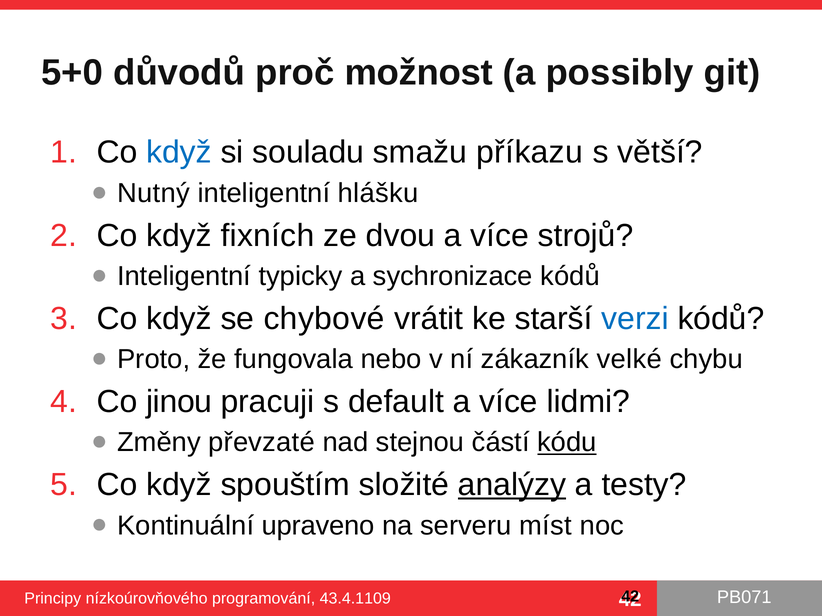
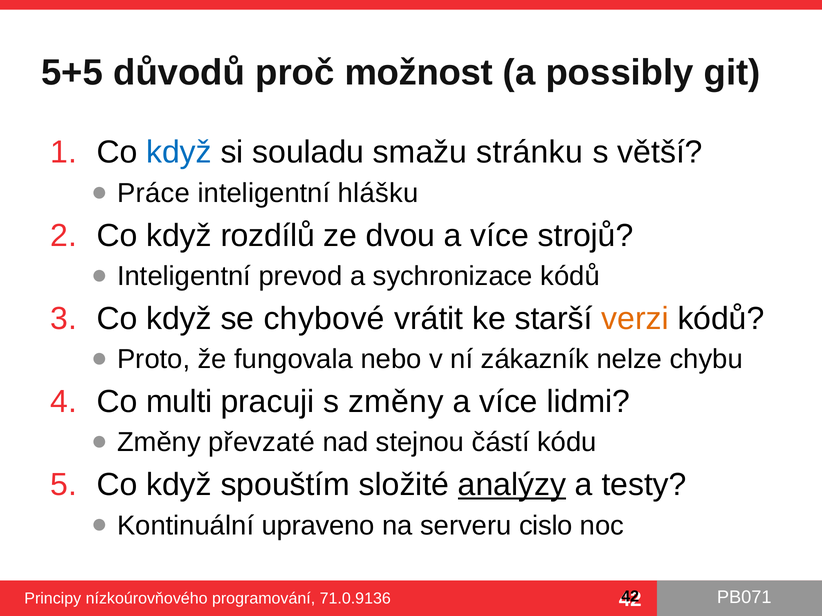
5+0: 5+0 -> 5+5 (72, 73)
příkazu: příkazu -> stránku (530, 153)
Nutný: Nutný -> Práce (154, 193)
fixních: fixních -> rozdílů (268, 236)
typicky: typicky -> prevod (301, 276)
verzi colour: blue -> orange (635, 319)
velké: velké -> nelze (629, 360)
jinou: jinou -> multi (179, 402)
s default: default -> změny (396, 402)
kódu underline: present -> none (567, 443)
míst: míst -> cislo (546, 526)
43.4.1109: 43.4.1109 -> 71.0.9136 (355, 599)
